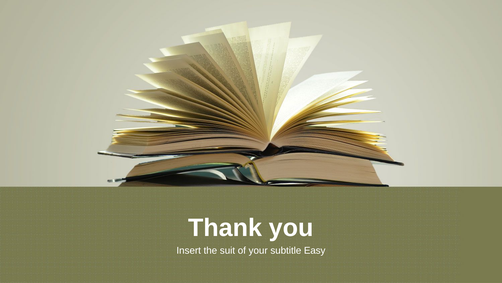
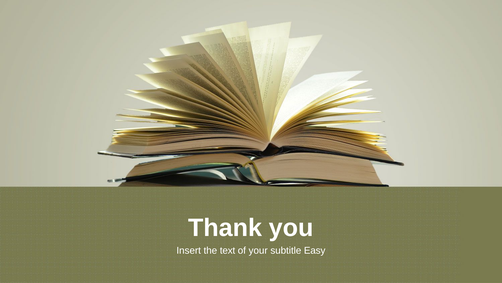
suit: suit -> text (228, 250)
